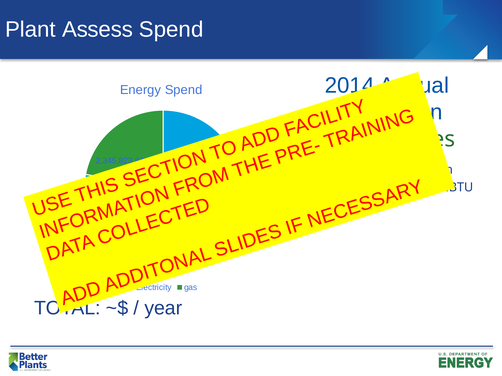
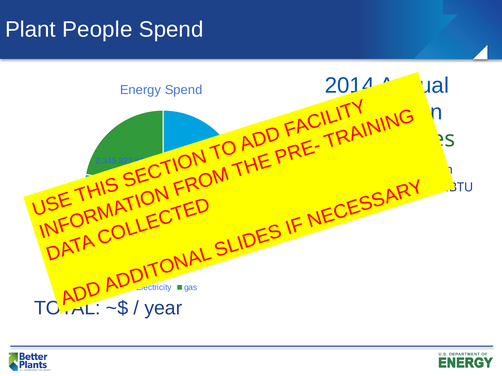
Assess: Assess -> People (97, 30)
